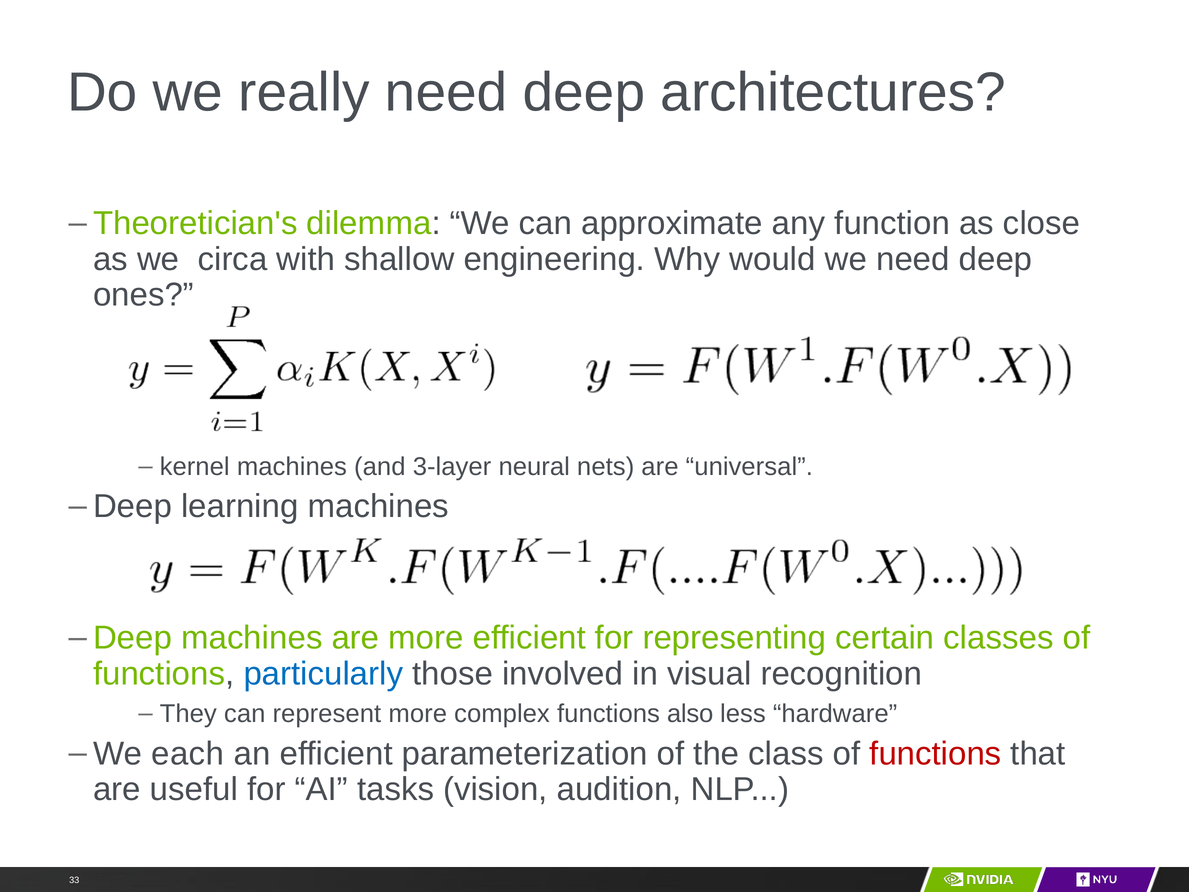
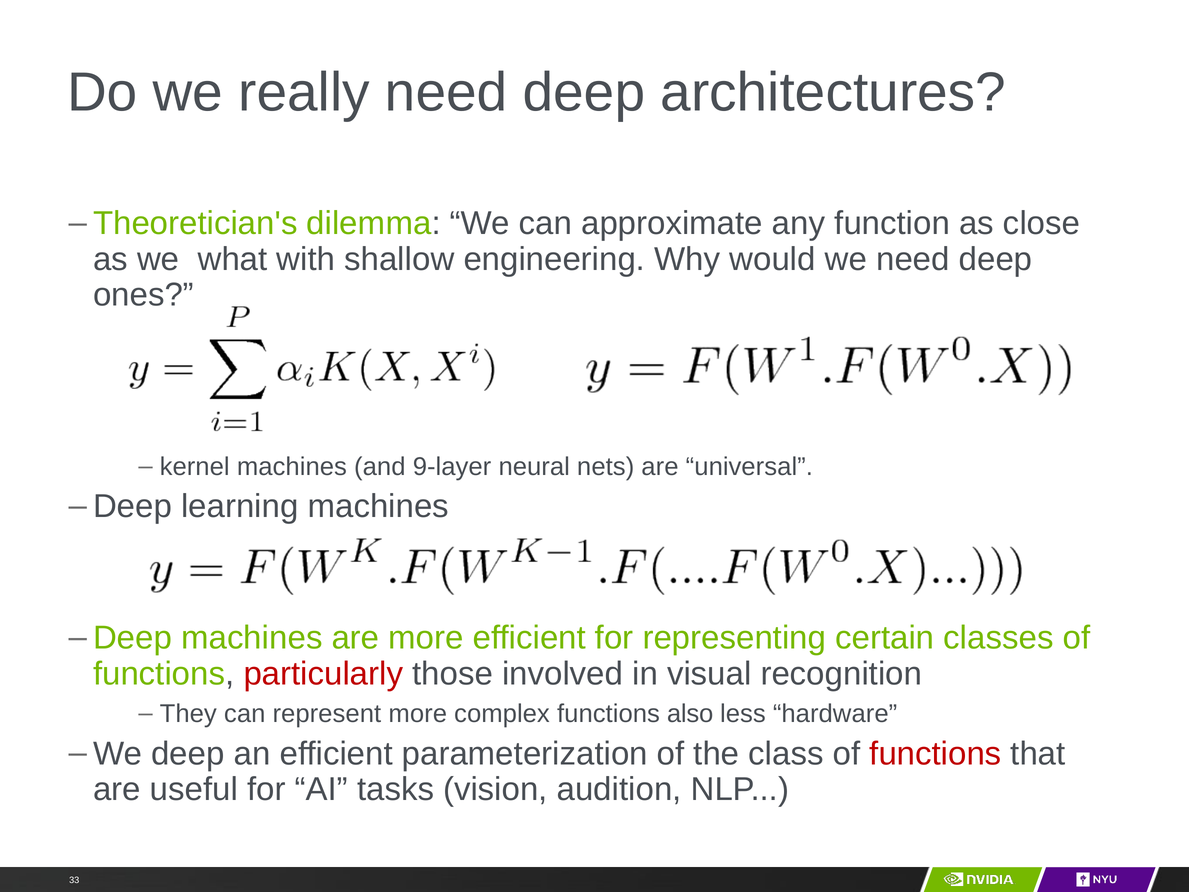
circa: circa -> what (233, 259)
3-layer: 3-layer -> 9-layer (452, 466)
particularly colour: blue -> red (323, 674)
We each: each -> deep (188, 753)
